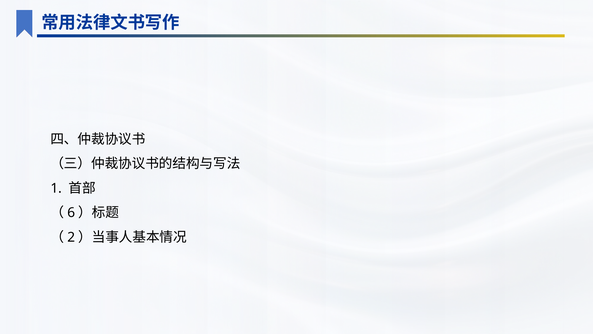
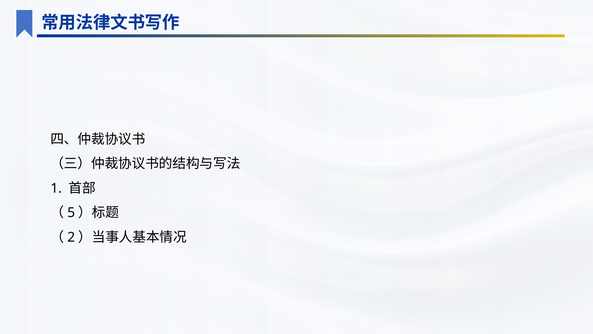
6: 6 -> 5 (71, 212)
